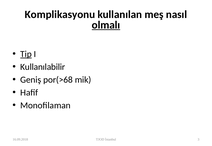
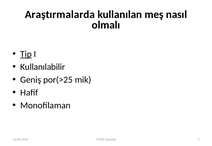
Komplikasyonu: Komplikasyonu -> Araştırmalarda (60, 14)
olmalı underline: present -> none (106, 25)
por(>68: por(>68 -> por(>25 (58, 80)
